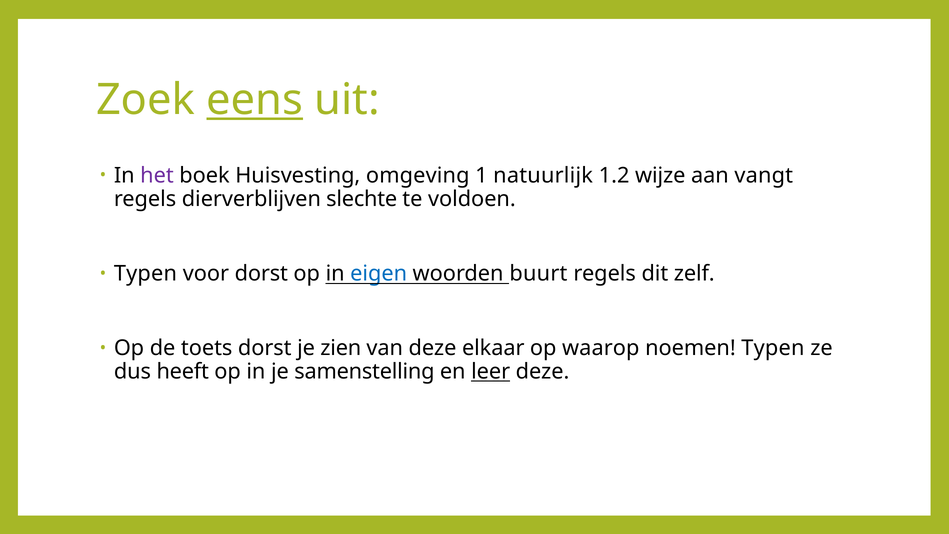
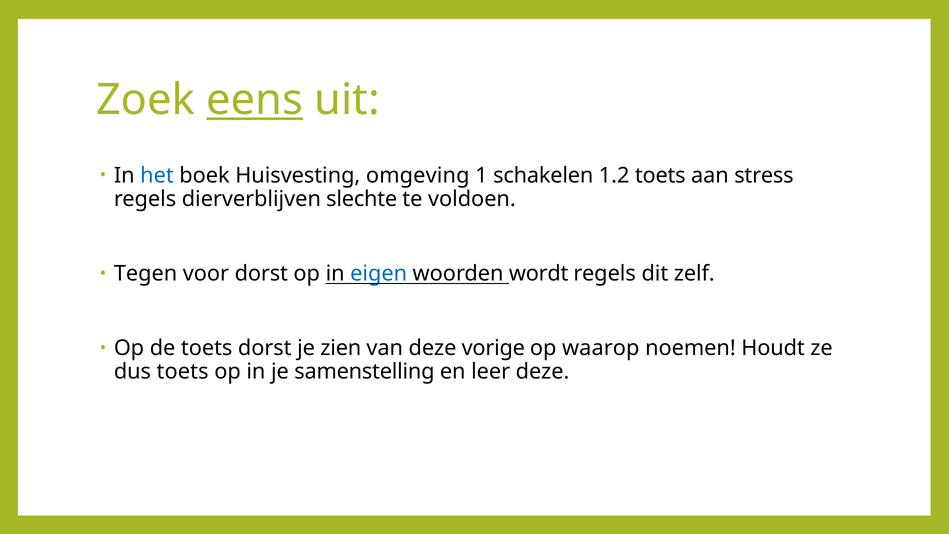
het colour: purple -> blue (157, 175)
natuurlijk: natuurlijk -> schakelen (543, 175)
1.2 wijze: wijze -> toets (660, 175)
vangt: vangt -> stress (764, 175)
Typen: Typen -> Tegen (146, 273)
buurt: buurt -> wordt (539, 273)
elkaar: elkaar -> vorige (493, 348)
noemen Typen: Typen -> Houdt (773, 348)
dus heeft: heeft -> toets (183, 372)
leer underline: present -> none (491, 372)
